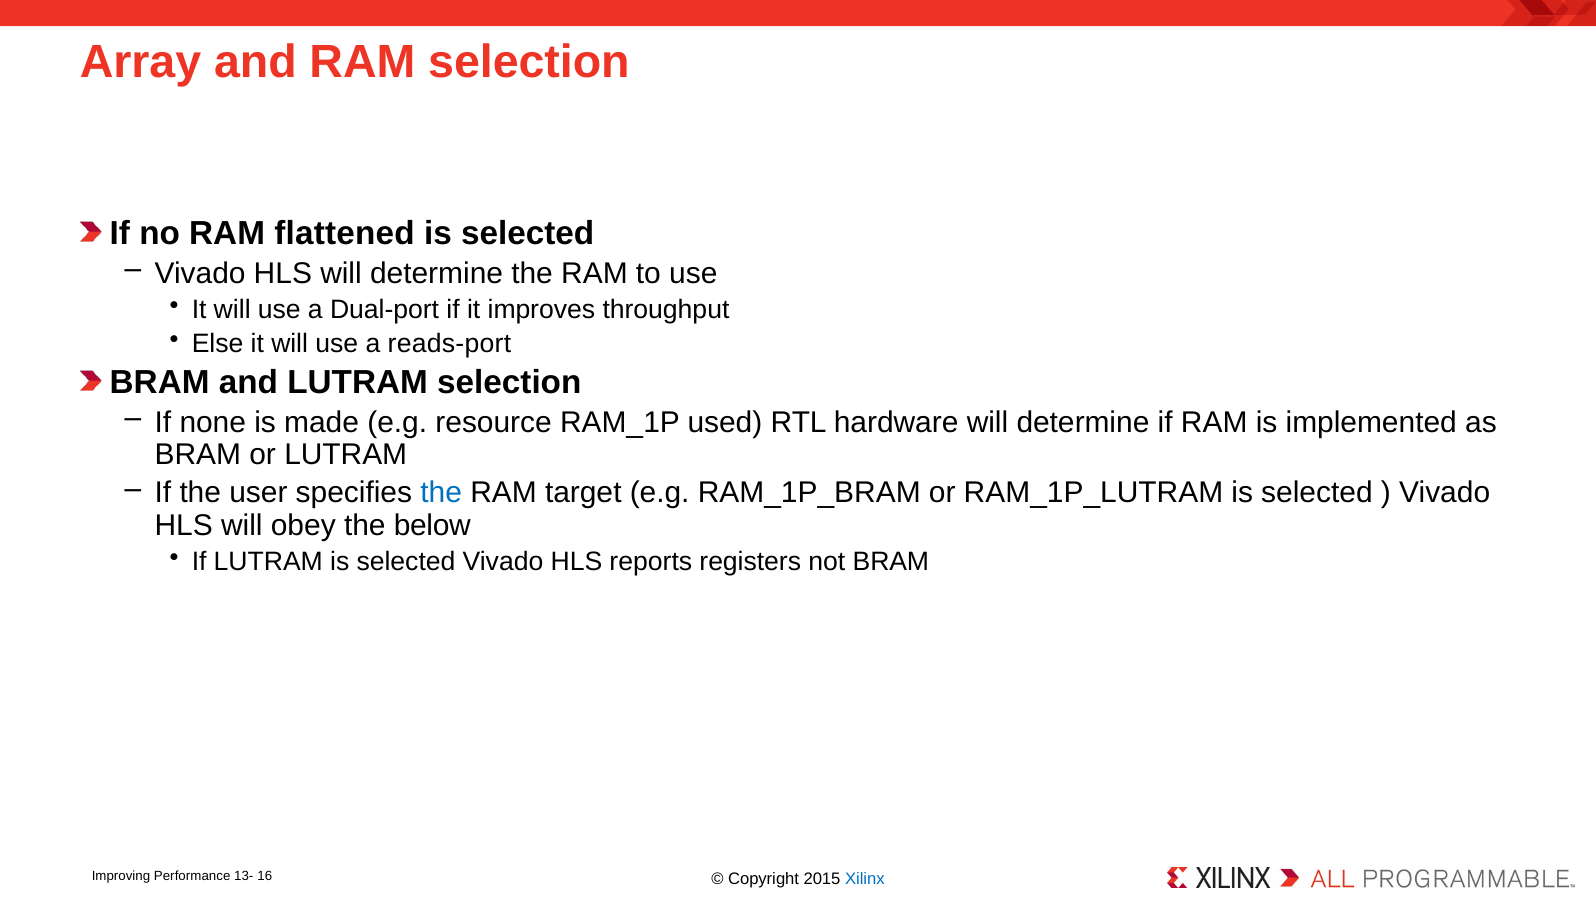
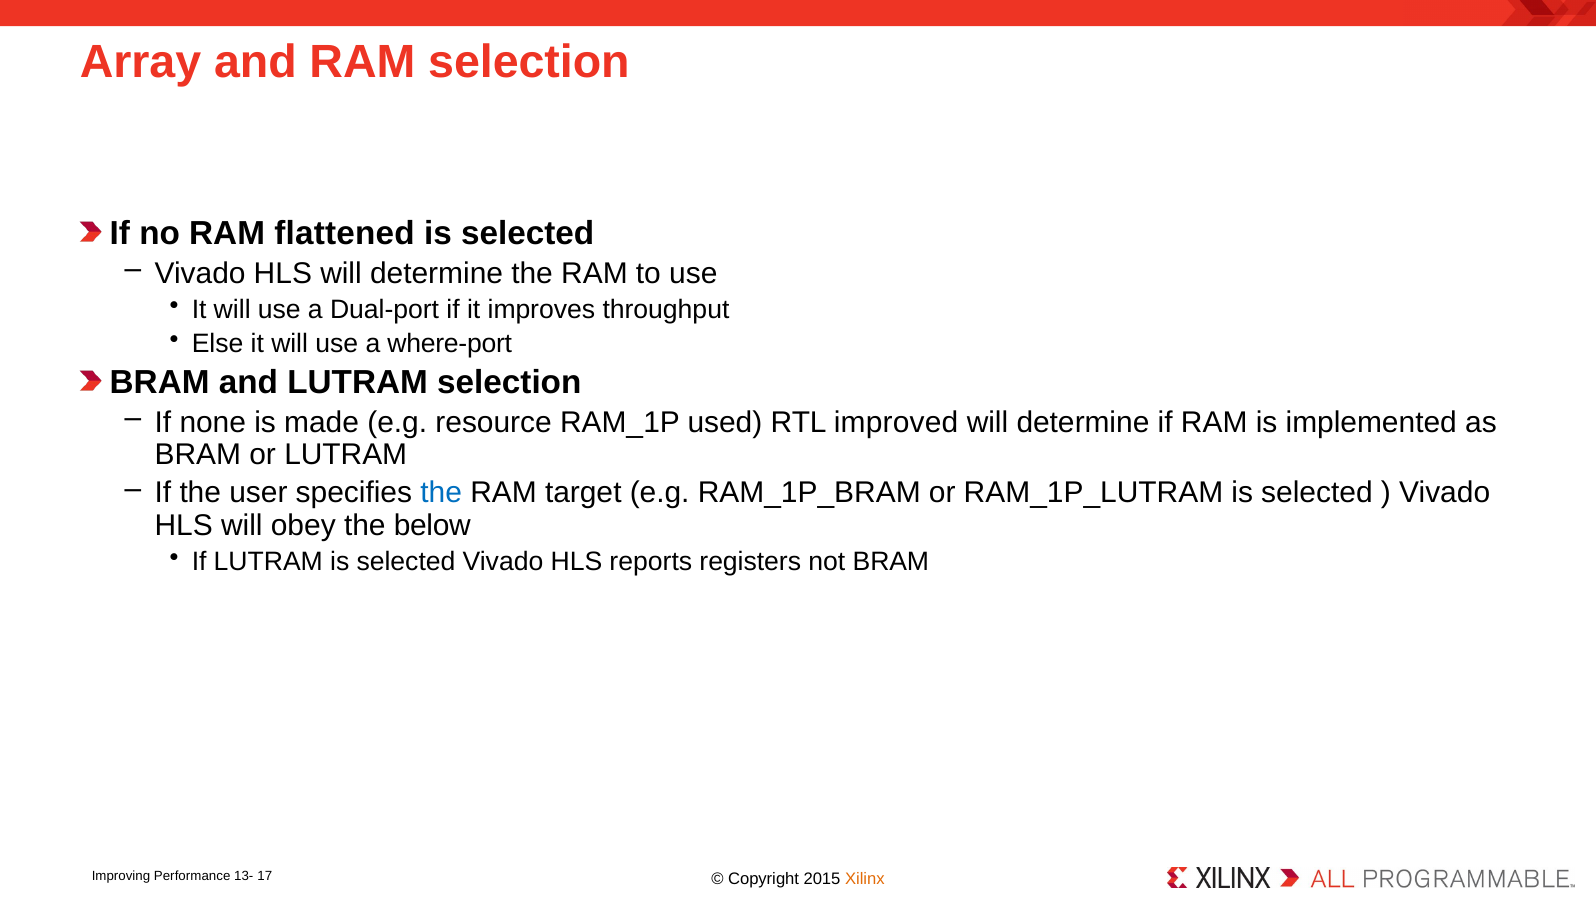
reads-port: reads-port -> where-port (450, 343)
hardware: hardware -> improved (896, 422)
16: 16 -> 17 (265, 876)
Xilinx colour: blue -> orange (865, 879)
